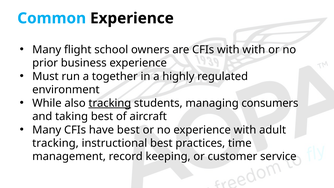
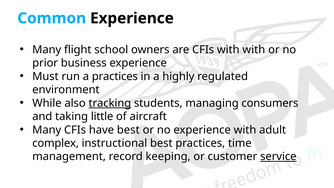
a together: together -> practices (115, 76)
taking best: best -> little (102, 116)
tracking: tracking -> complex (56, 143)
service underline: none -> present (278, 156)
